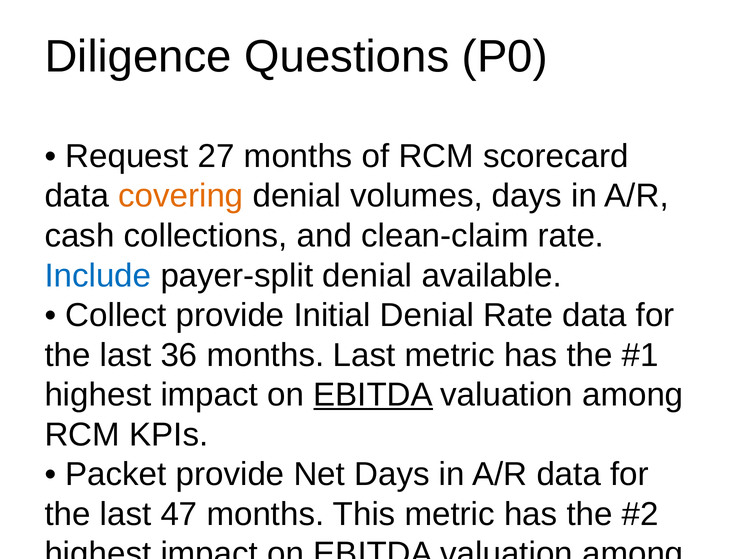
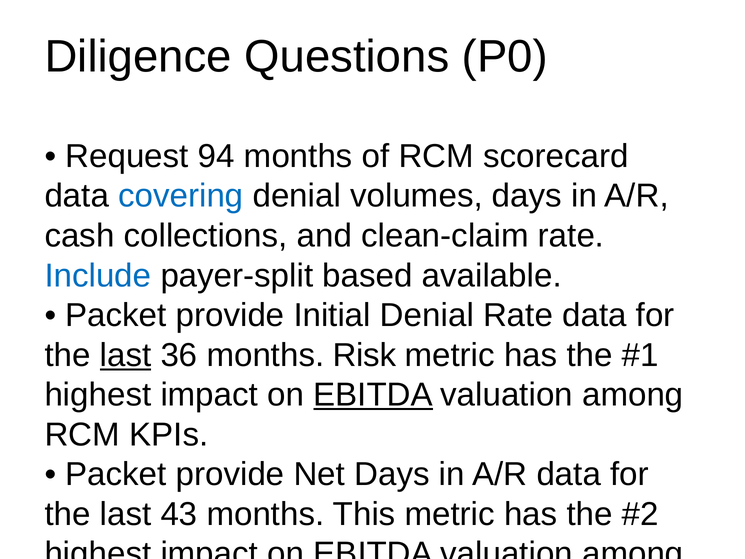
27: 27 -> 94 (216, 156)
covering colour: orange -> blue (181, 196)
payer-split denial: denial -> based (367, 275)
Collect: Collect -> Packet (116, 315)
last underline: none -> present (126, 355)
months Last: Last -> Risk (364, 355)
47: 47 -> 43 (179, 514)
